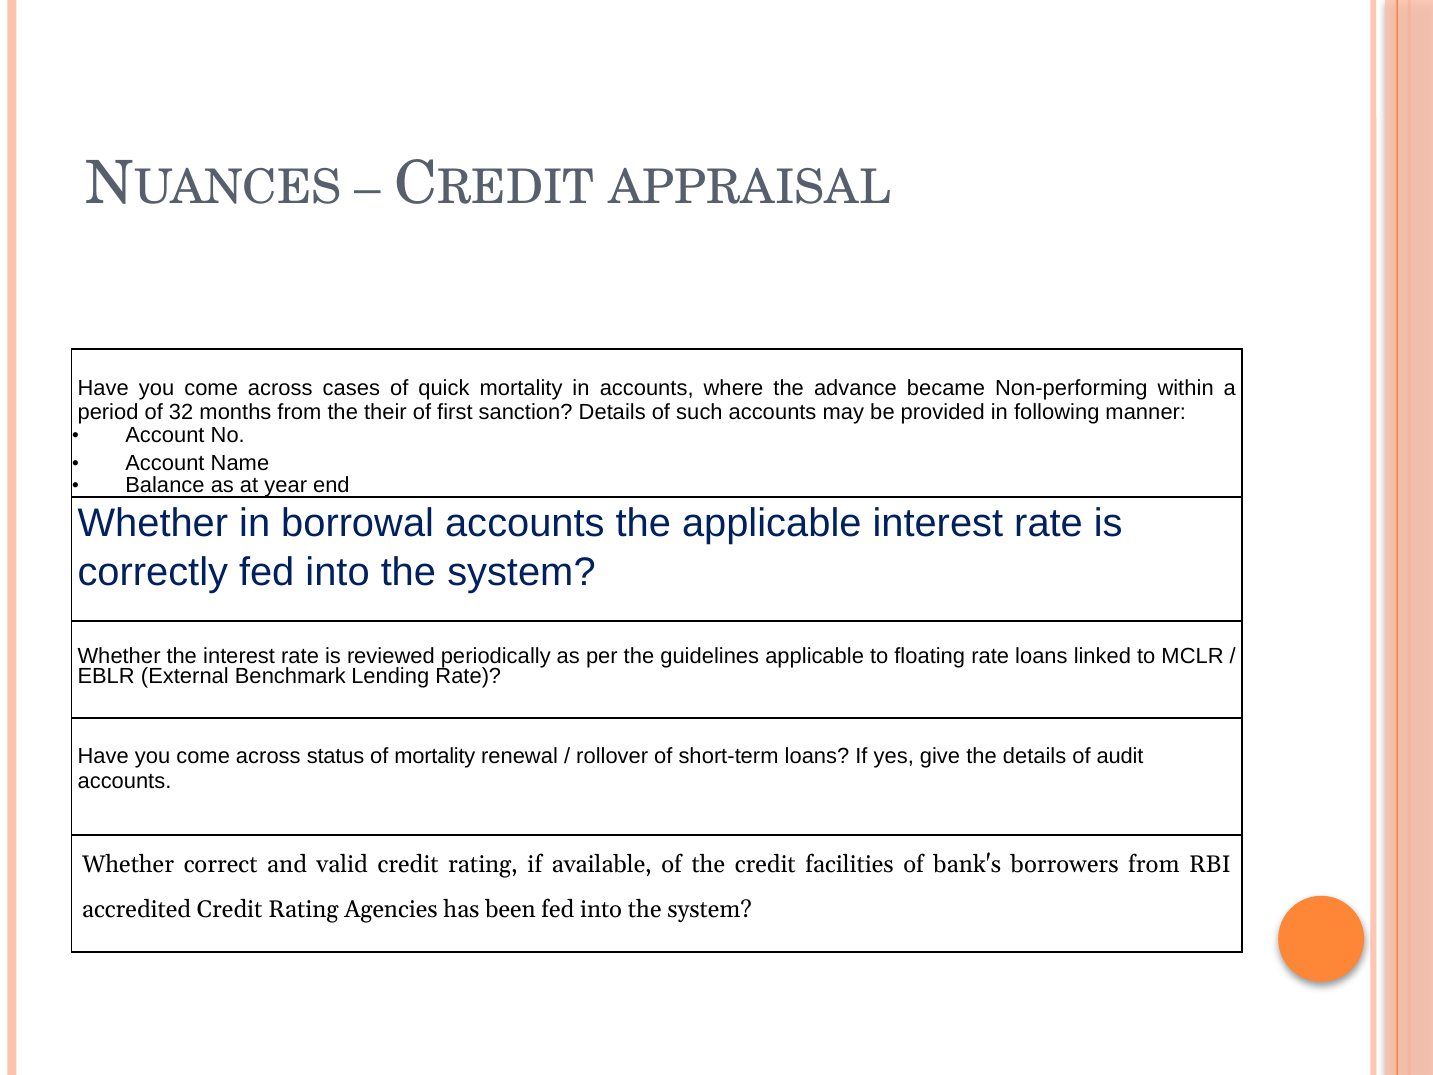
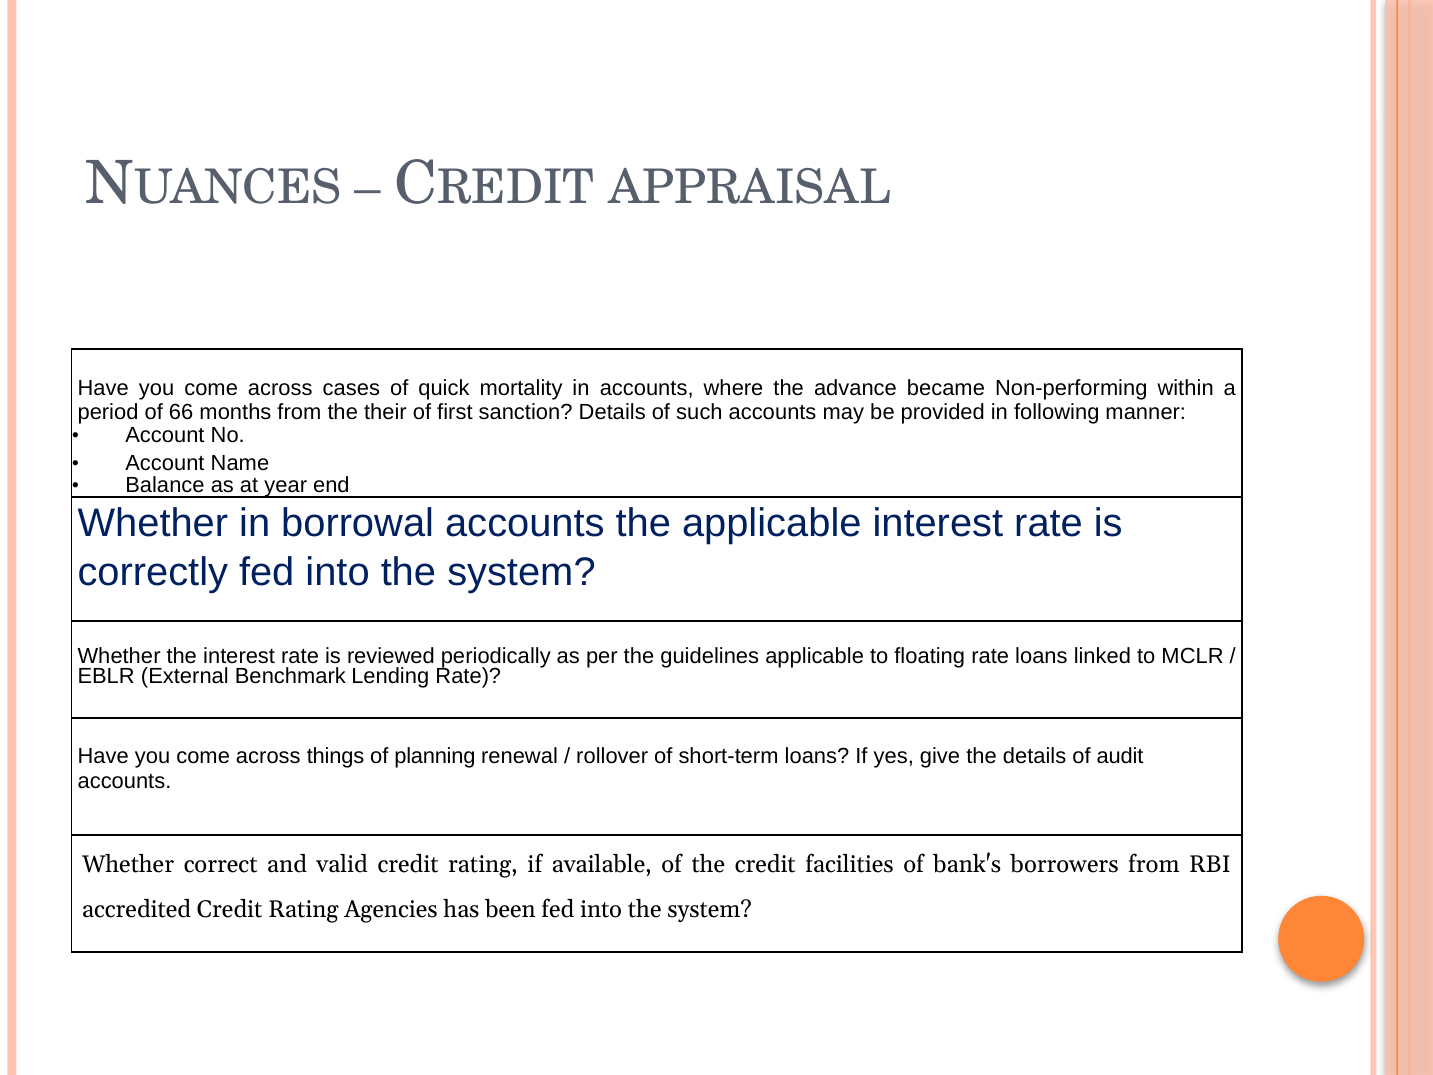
32: 32 -> 66 (181, 412)
status: status -> things (336, 756)
of mortality: mortality -> planning (435, 756)
